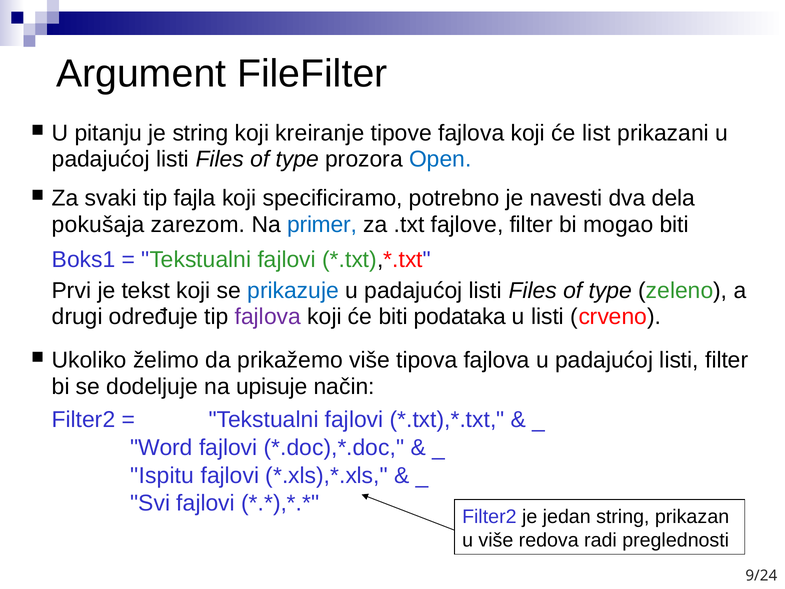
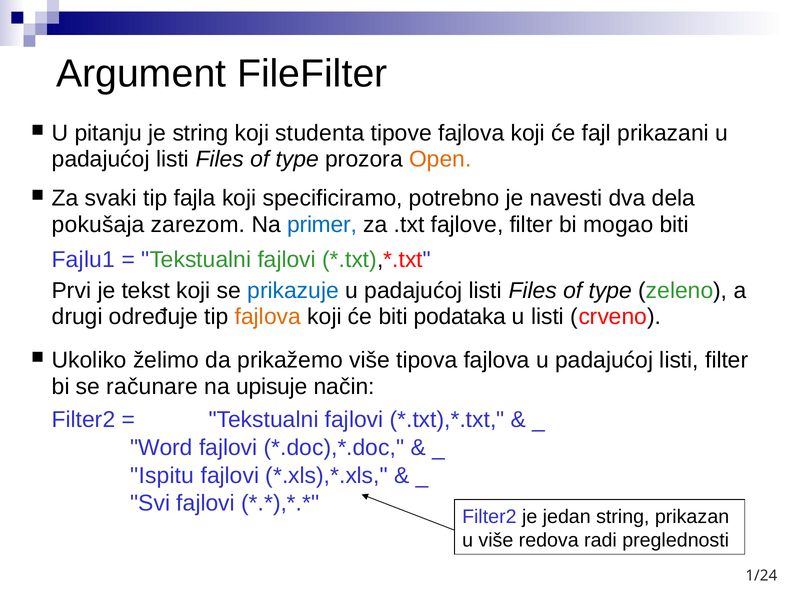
kreiranje: kreiranje -> studenta (320, 133)
list: list -> fajl (596, 133)
Open colour: blue -> orange (440, 159)
Boks1: Boks1 -> Fajlu1 (83, 260)
fajlova colour: purple -> orange (268, 316)
dodeljuje: dodeljuje -> računare (152, 386)
9/24: 9/24 -> 1/24 (761, 576)
